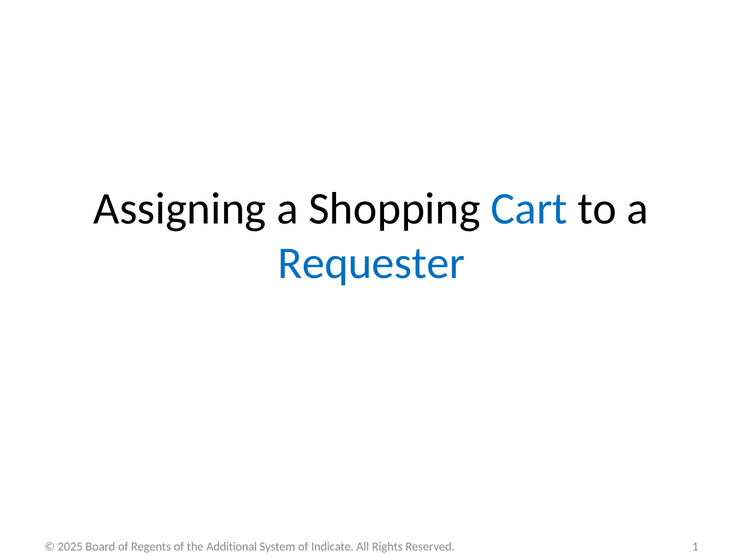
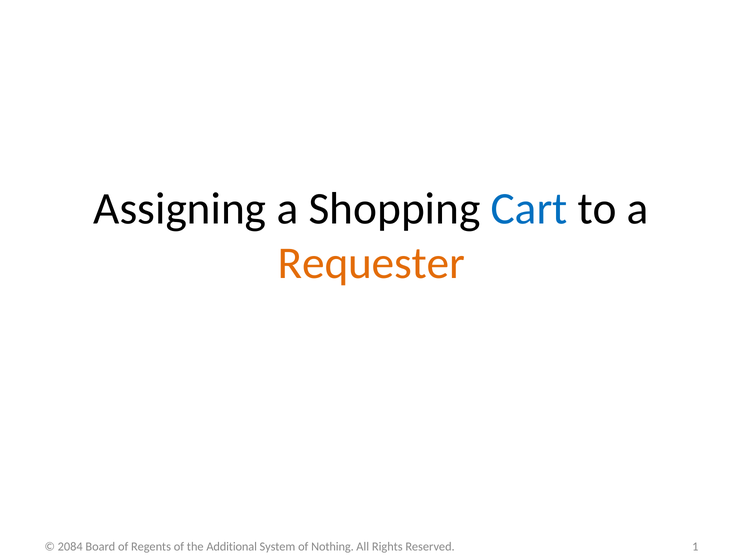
Requester colour: blue -> orange (371, 263)
2025: 2025 -> 2084 (70, 547)
Indicate: Indicate -> Nothing (332, 547)
